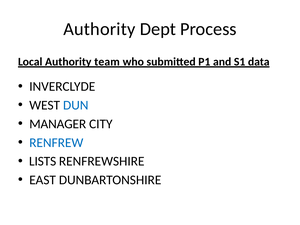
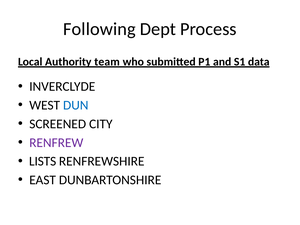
Authority: Authority -> Following (99, 29)
MANAGER: MANAGER -> SCREENED (58, 124)
RENFREW colour: blue -> purple (56, 143)
